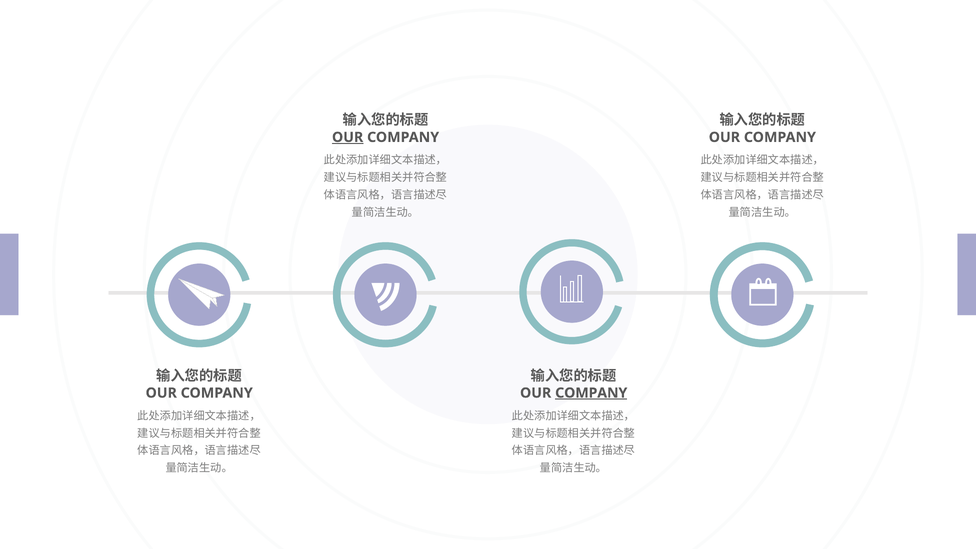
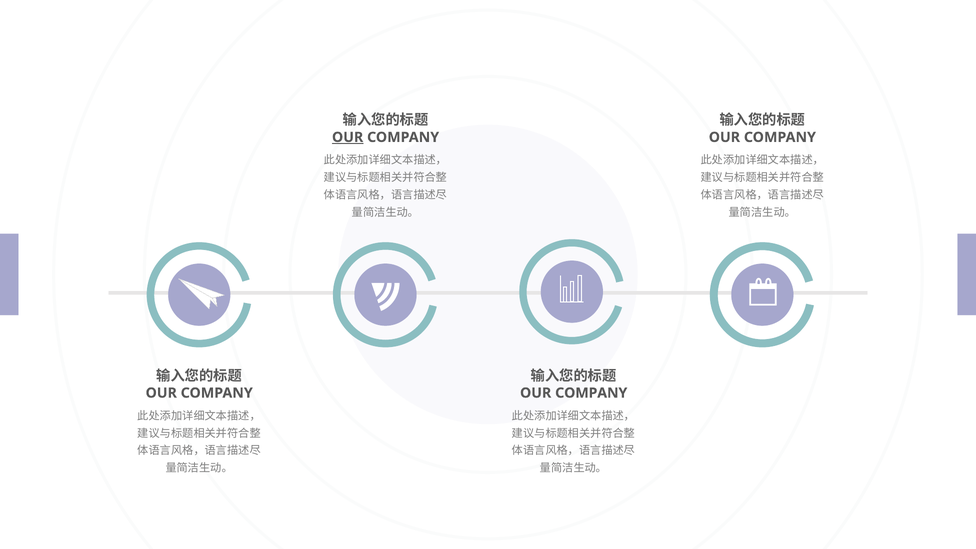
COMPANY underline: present -> none (591, 393)
